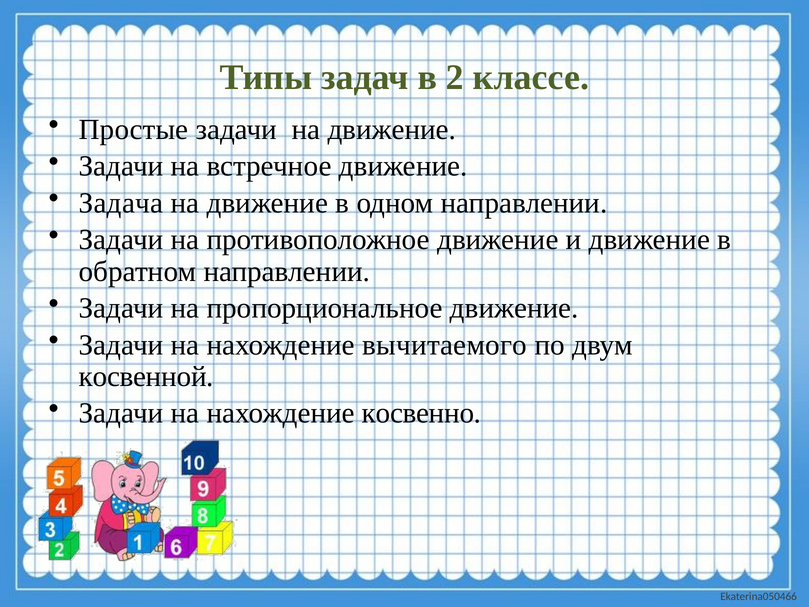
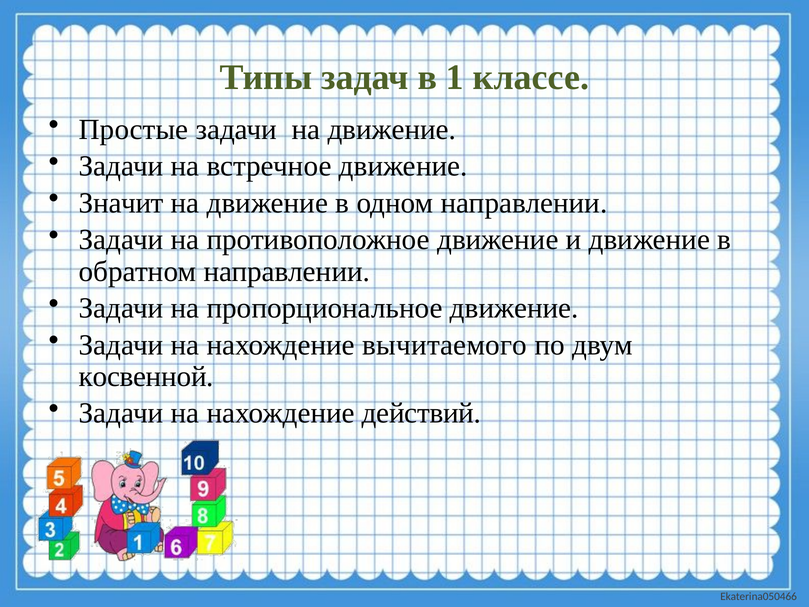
2: 2 -> 1 (455, 77)
Задача: Задача -> Значит (121, 203)
косвенно: косвенно -> действий (422, 413)
